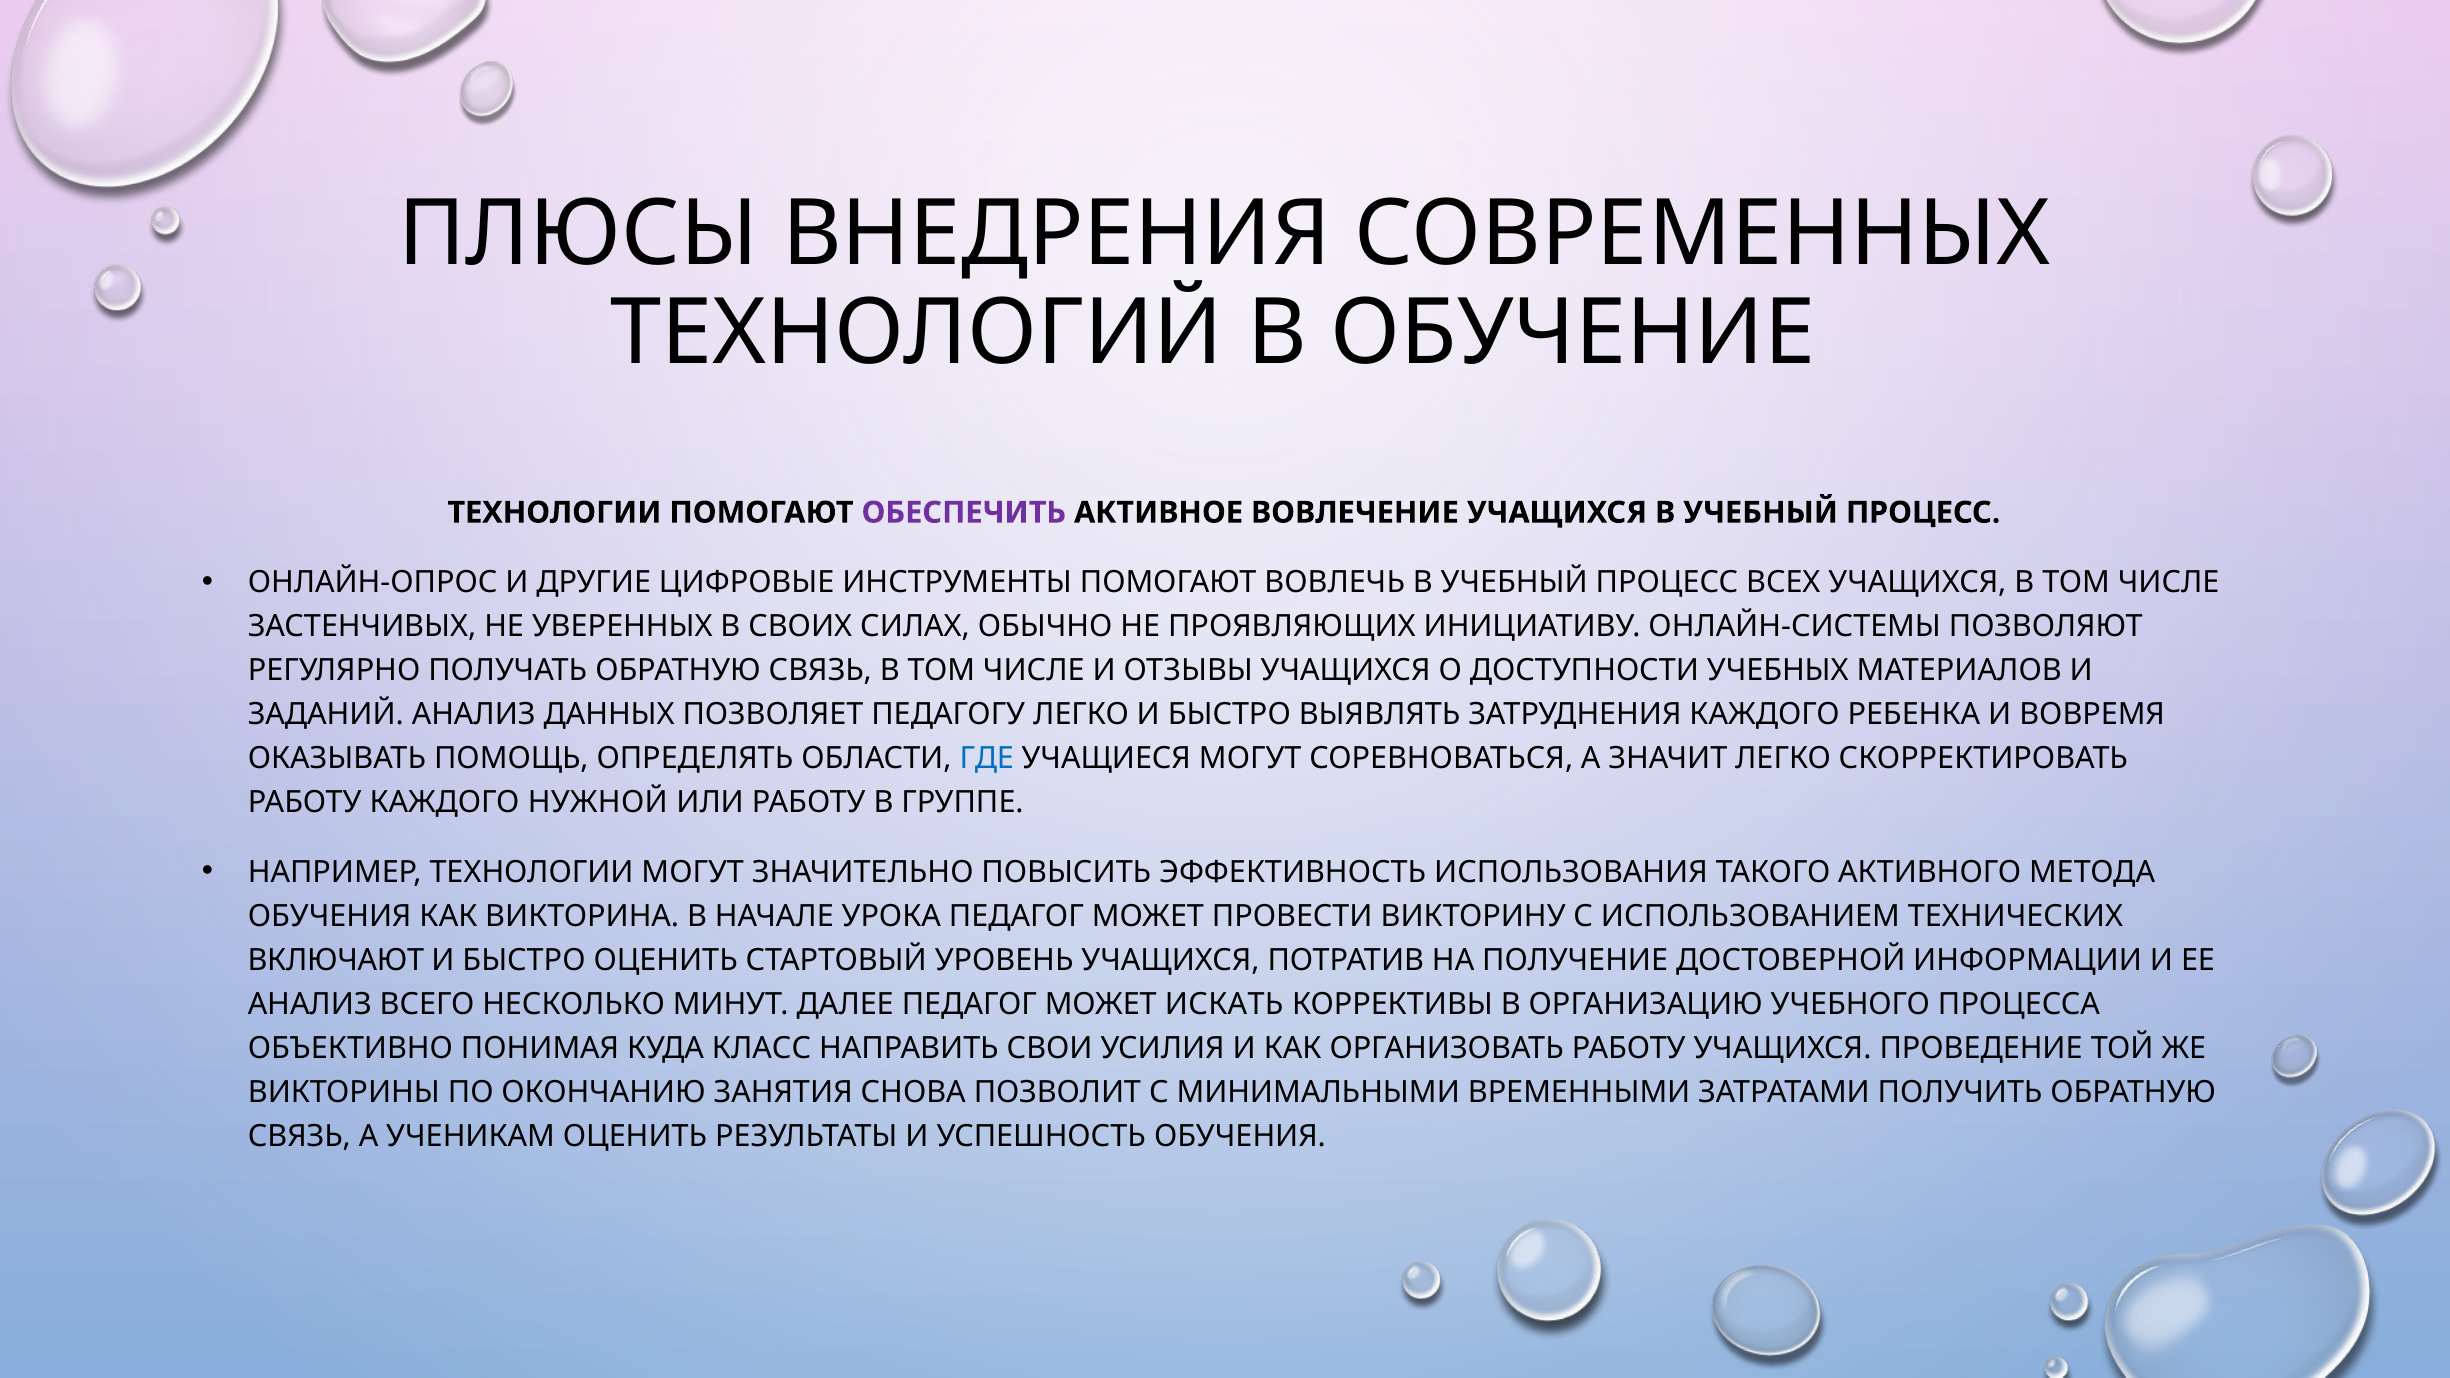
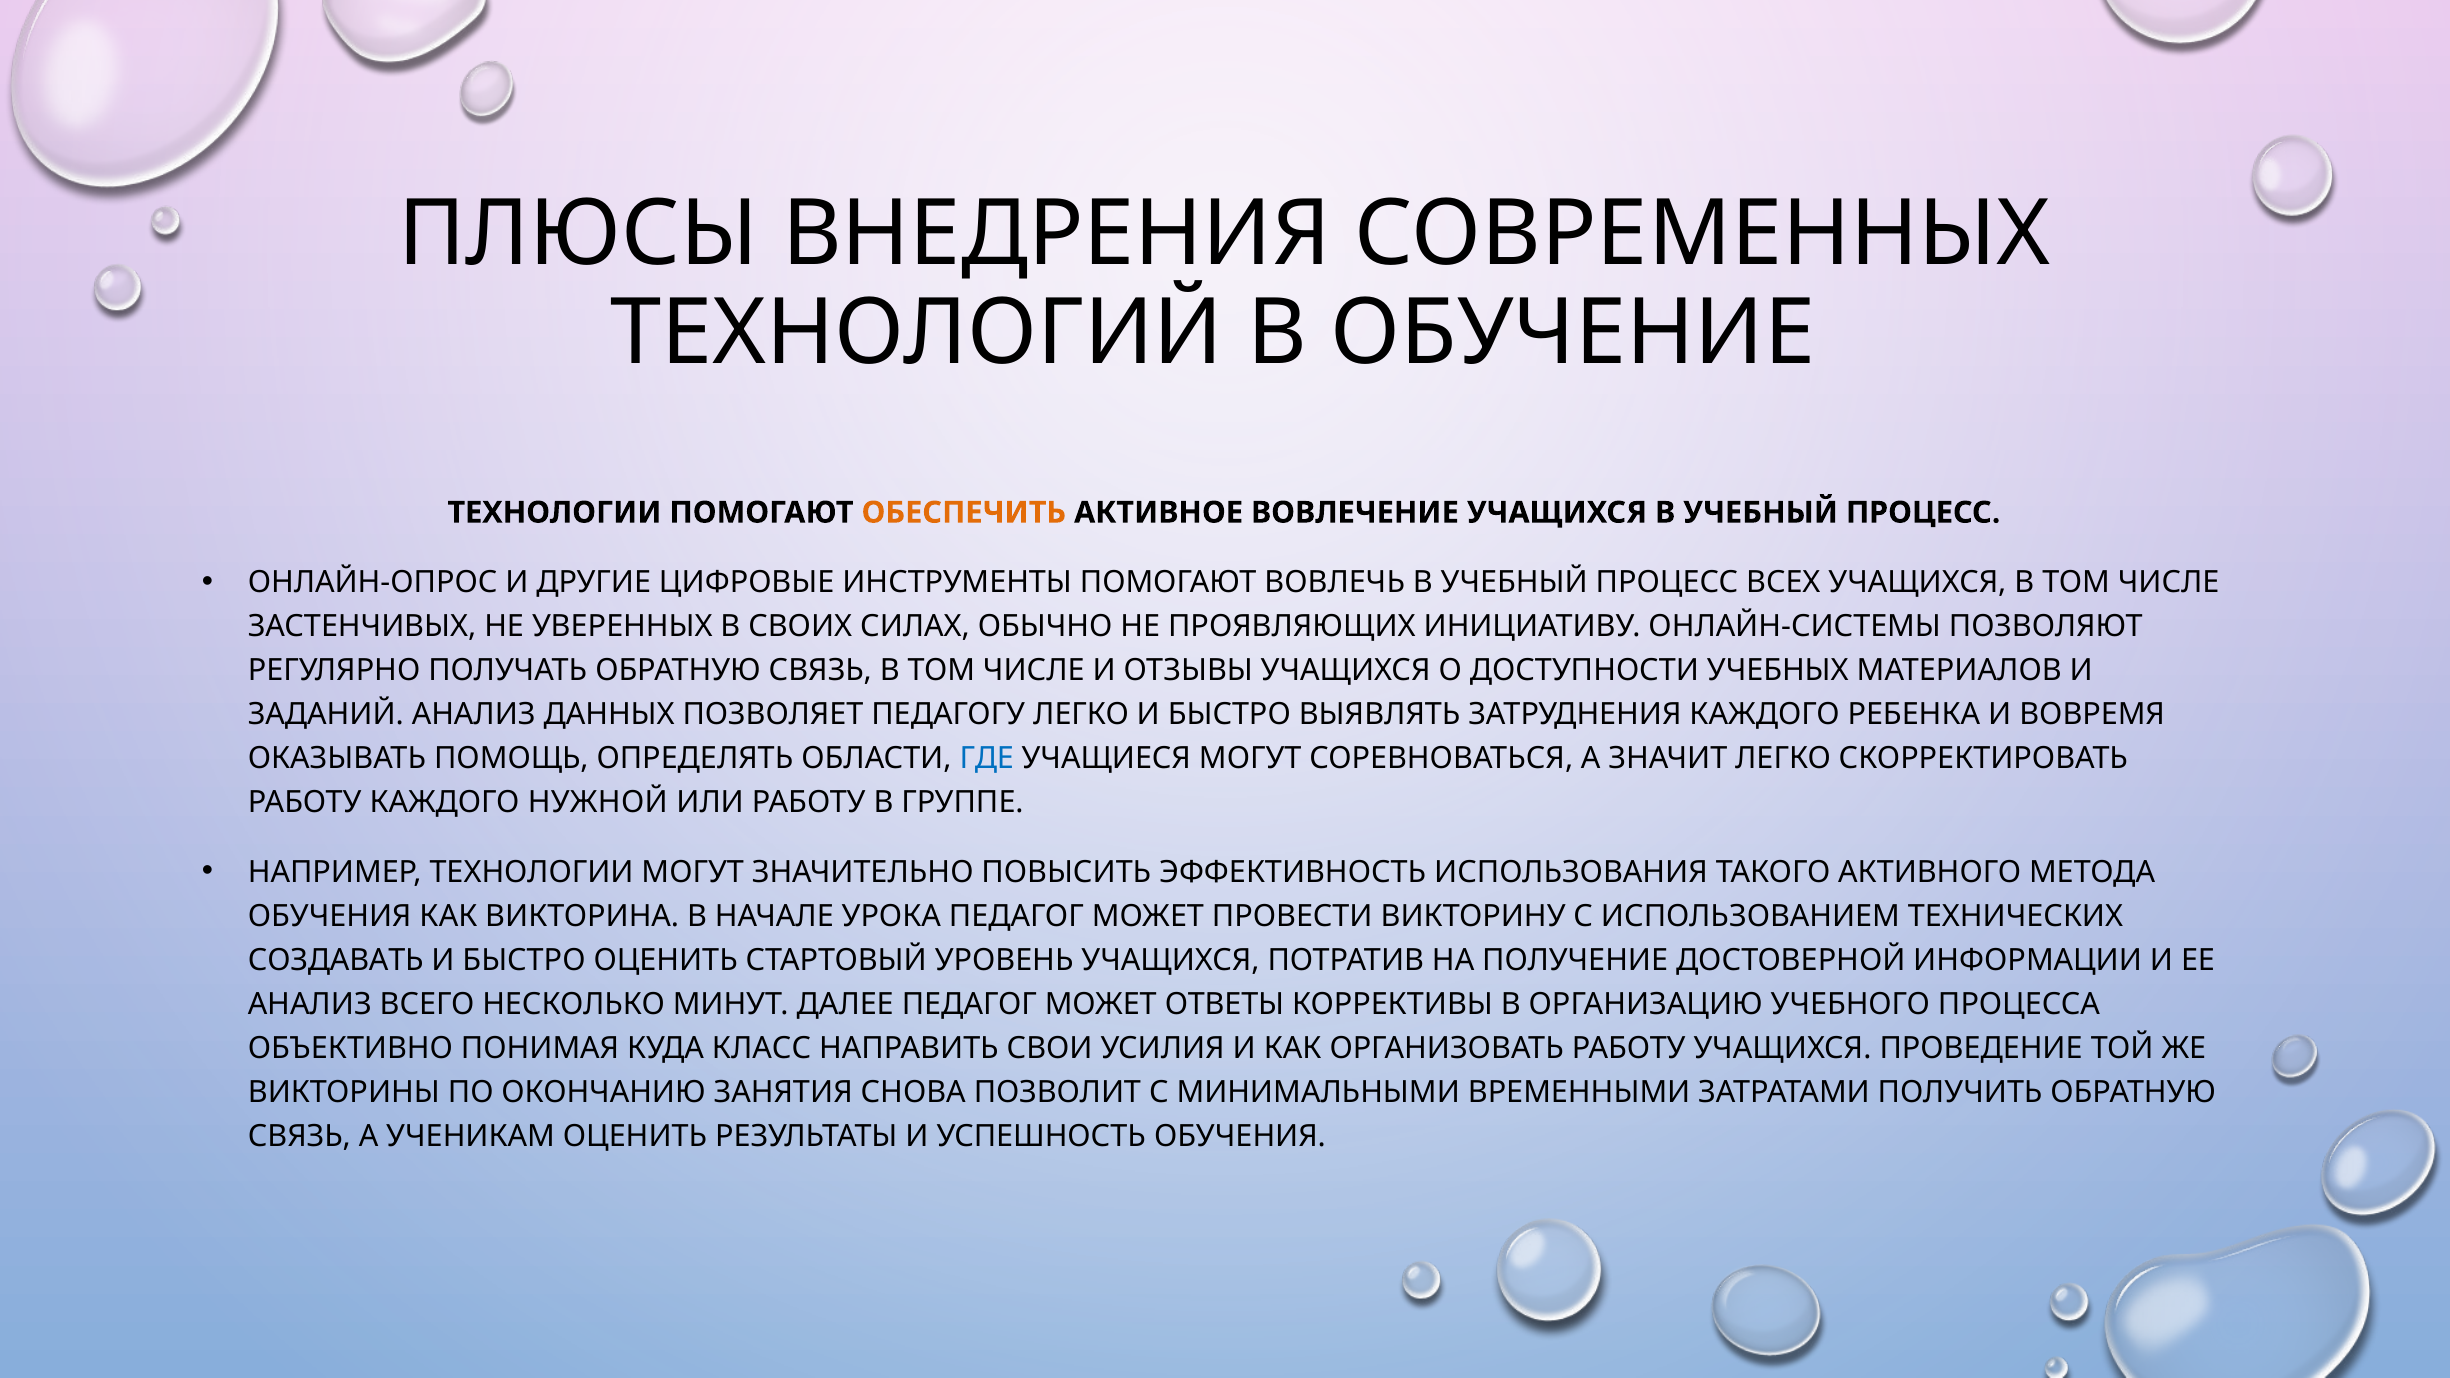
ОБЕСПЕЧИТЬ colour: purple -> orange (964, 513)
ВКЛЮЧАЮТ: ВКЛЮЧАЮТ -> СОЗДАВАТЬ (336, 960)
ИСКАТЬ: ИСКАТЬ -> ОТВЕТЫ (1224, 1004)
